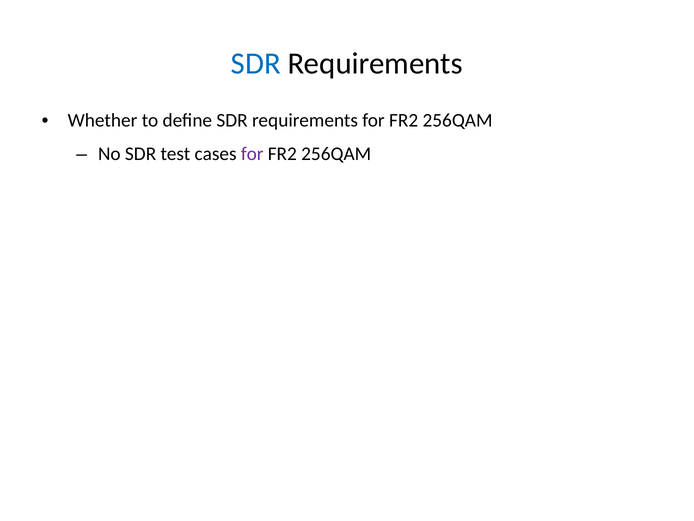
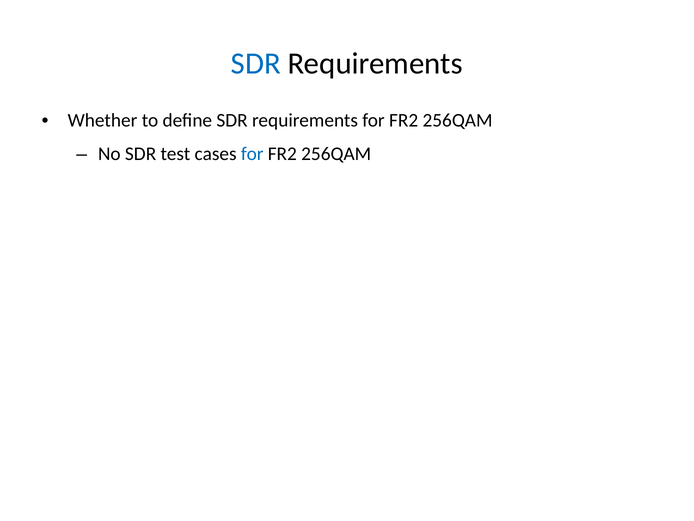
for colour: purple -> blue (252, 154)
